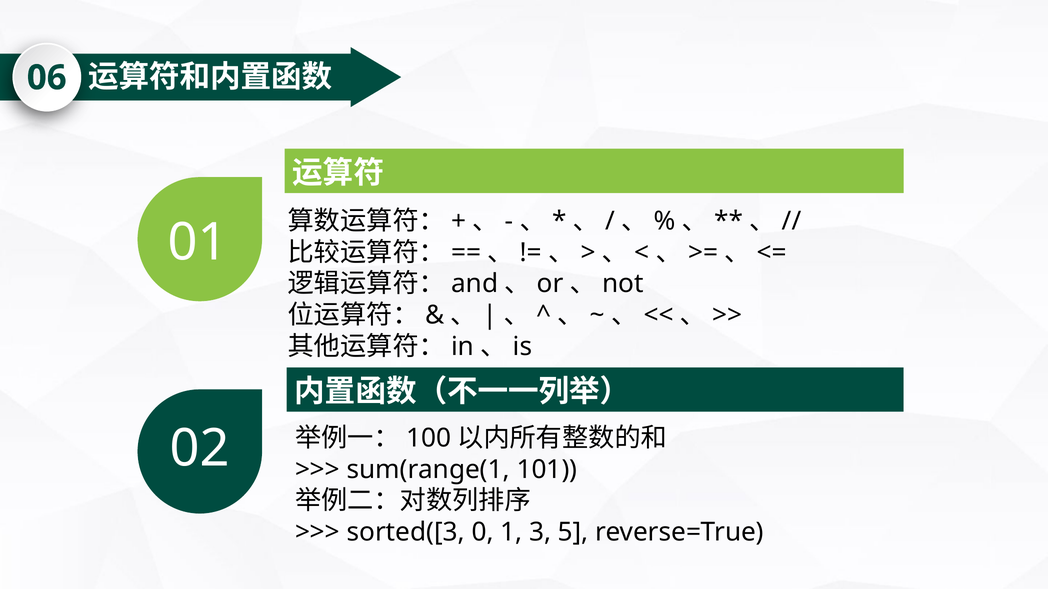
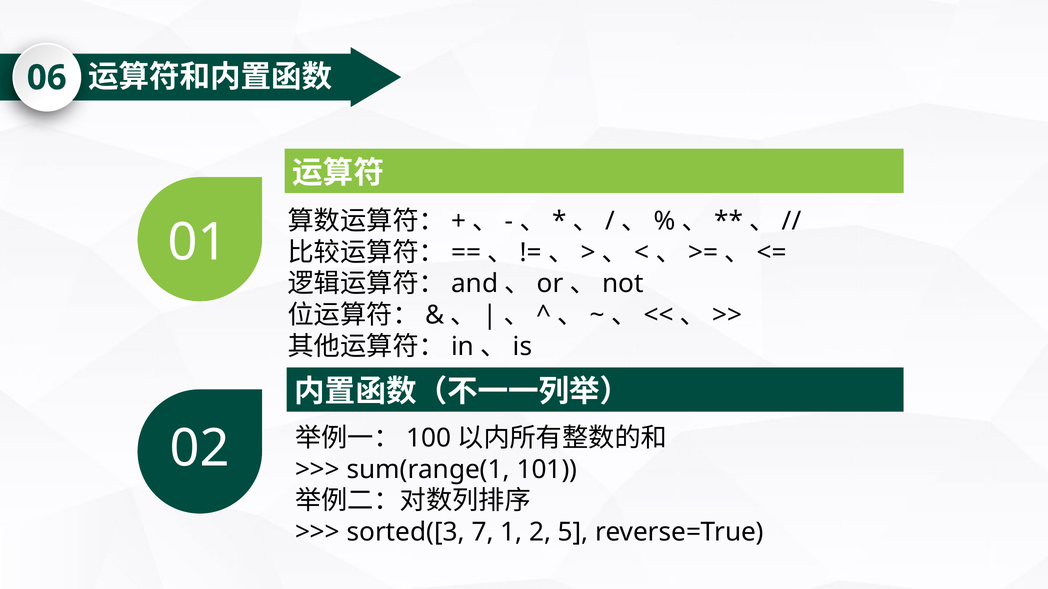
0: 0 -> 7 (483, 533)
3: 3 -> 2 (540, 533)
